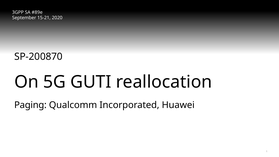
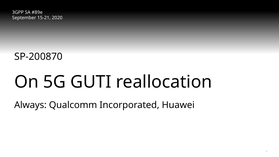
Paging: Paging -> Always (30, 105)
